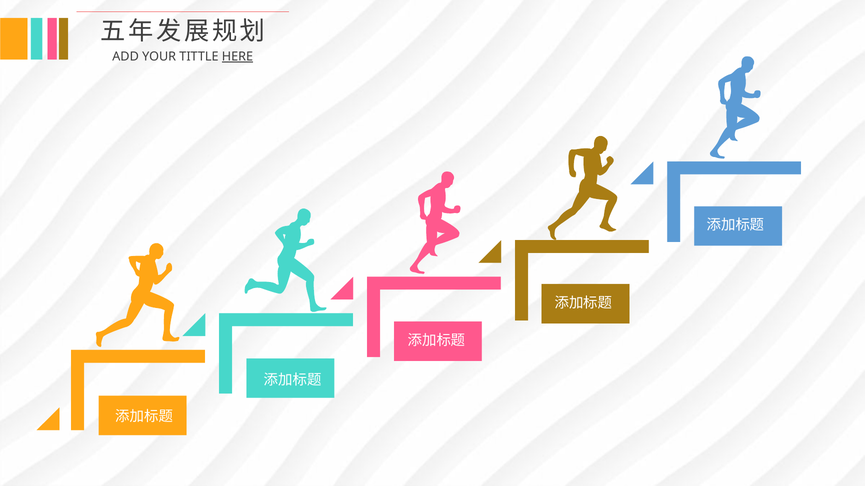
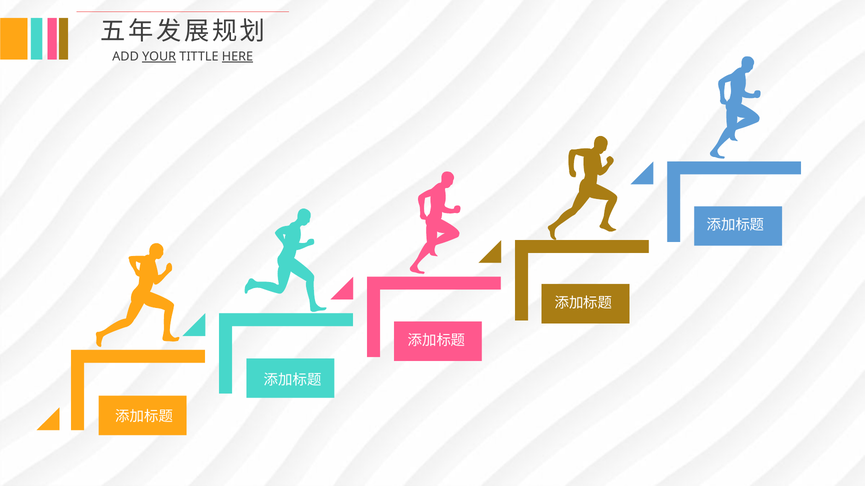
YOUR underline: none -> present (159, 57)
